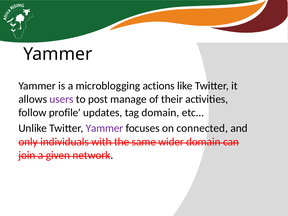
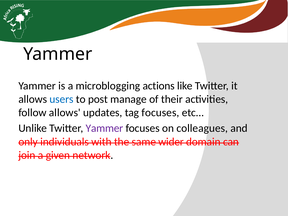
users colour: purple -> blue (62, 99)
follow profile: profile -> allows (65, 113)
tag domain: domain -> focuses (160, 113)
connected: connected -> colleagues (202, 128)
